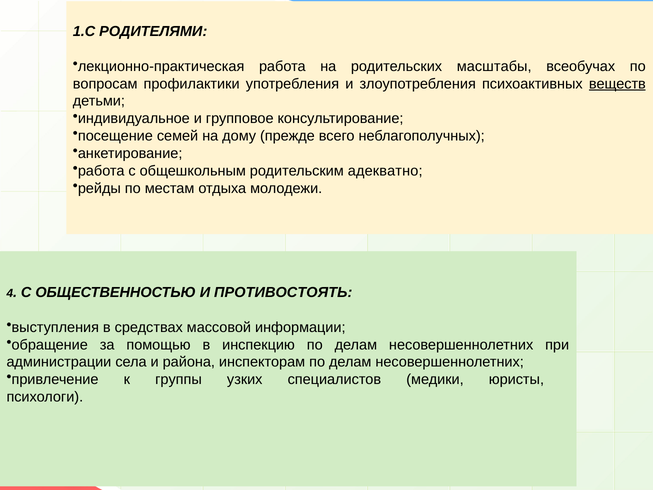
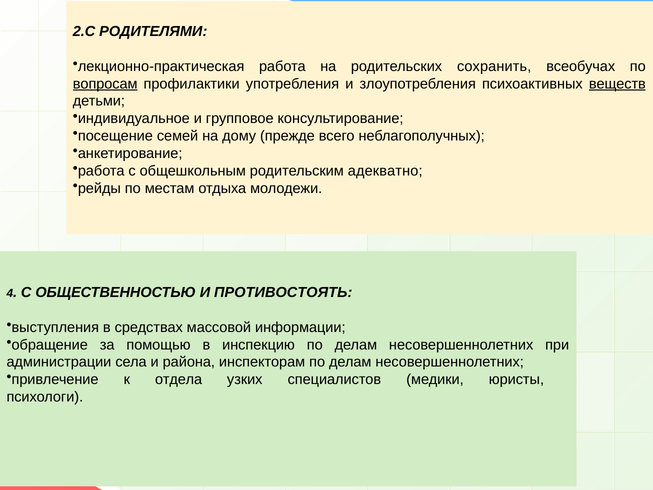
1.С: 1.С -> 2.С (84, 32)
масштабы: масштабы -> сохранить (494, 66)
вопросам underline: none -> present (105, 84)
группы: группы -> отдела (179, 379)
